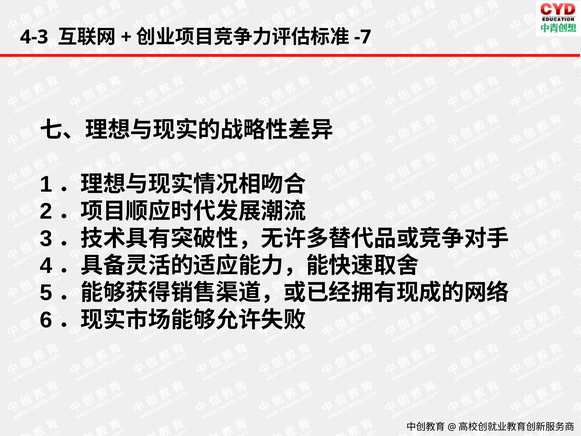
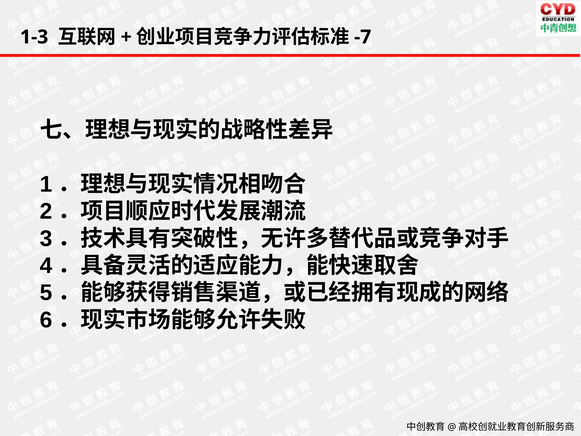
4-3: 4-3 -> 1-3 (34, 37)
